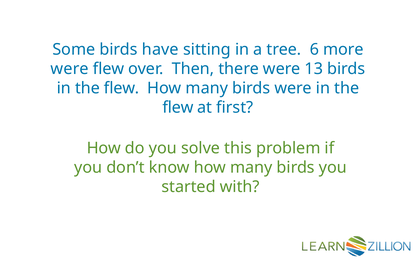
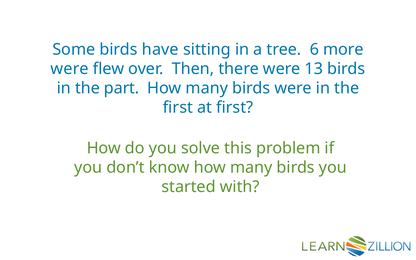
flew: flew -> part (122, 88)
flew: flew -> first (178, 108)
